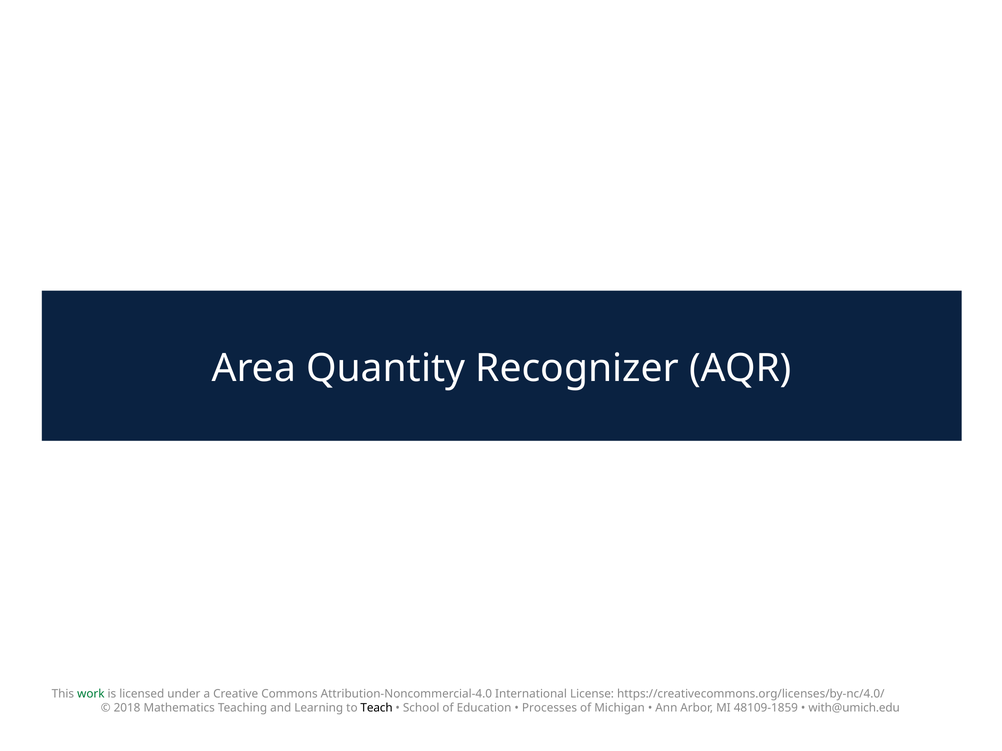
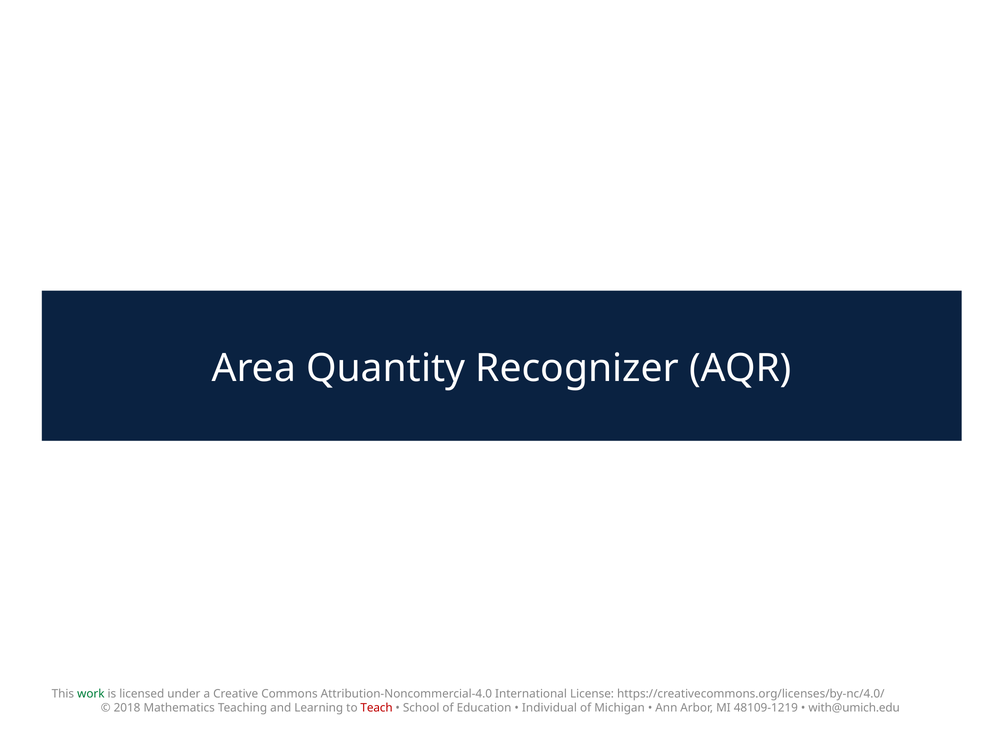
Teach colour: black -> red (377, 709)
Processes: Processes -> Individual (549, 709)
48109-1859: 48109-1859 -> 48109-1219 (766, 709)
